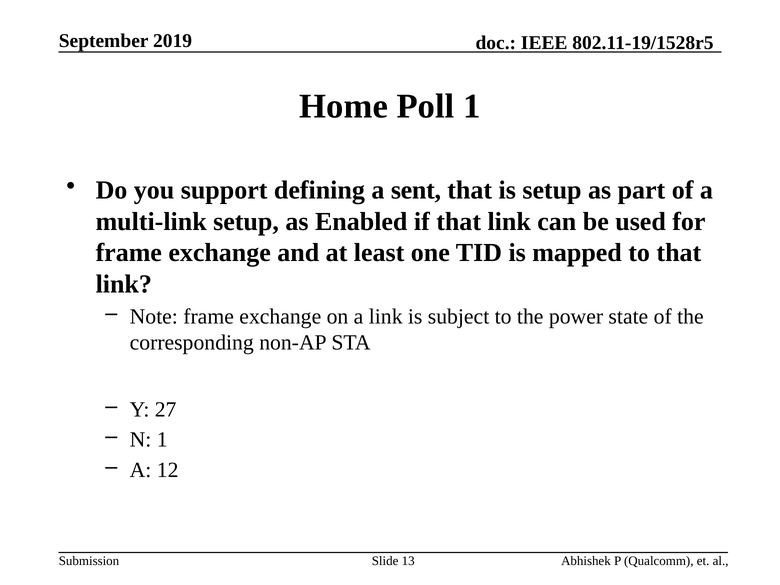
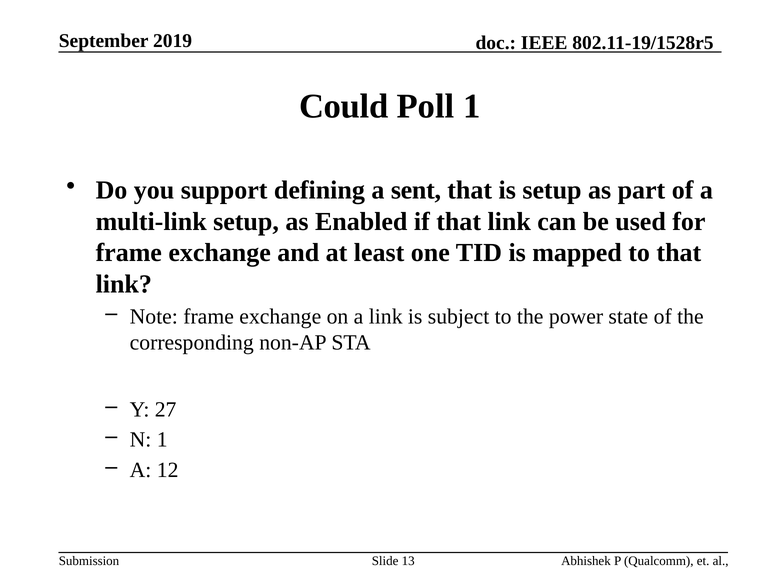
Home: Home -> Could (344, 106)
